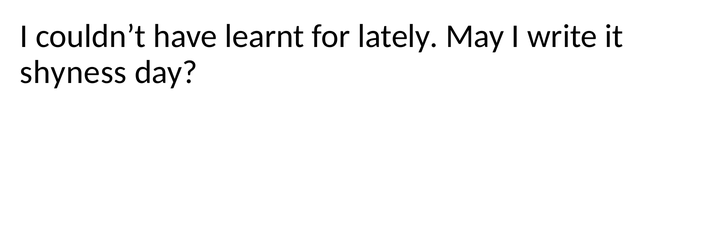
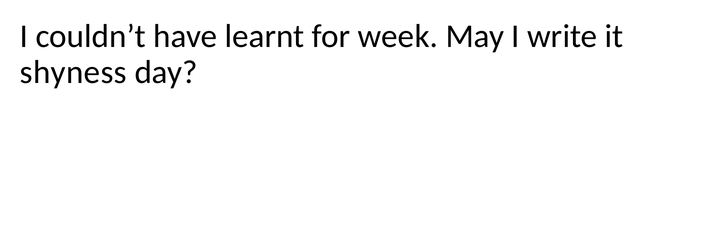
lately: lately -> week (398, 36)
